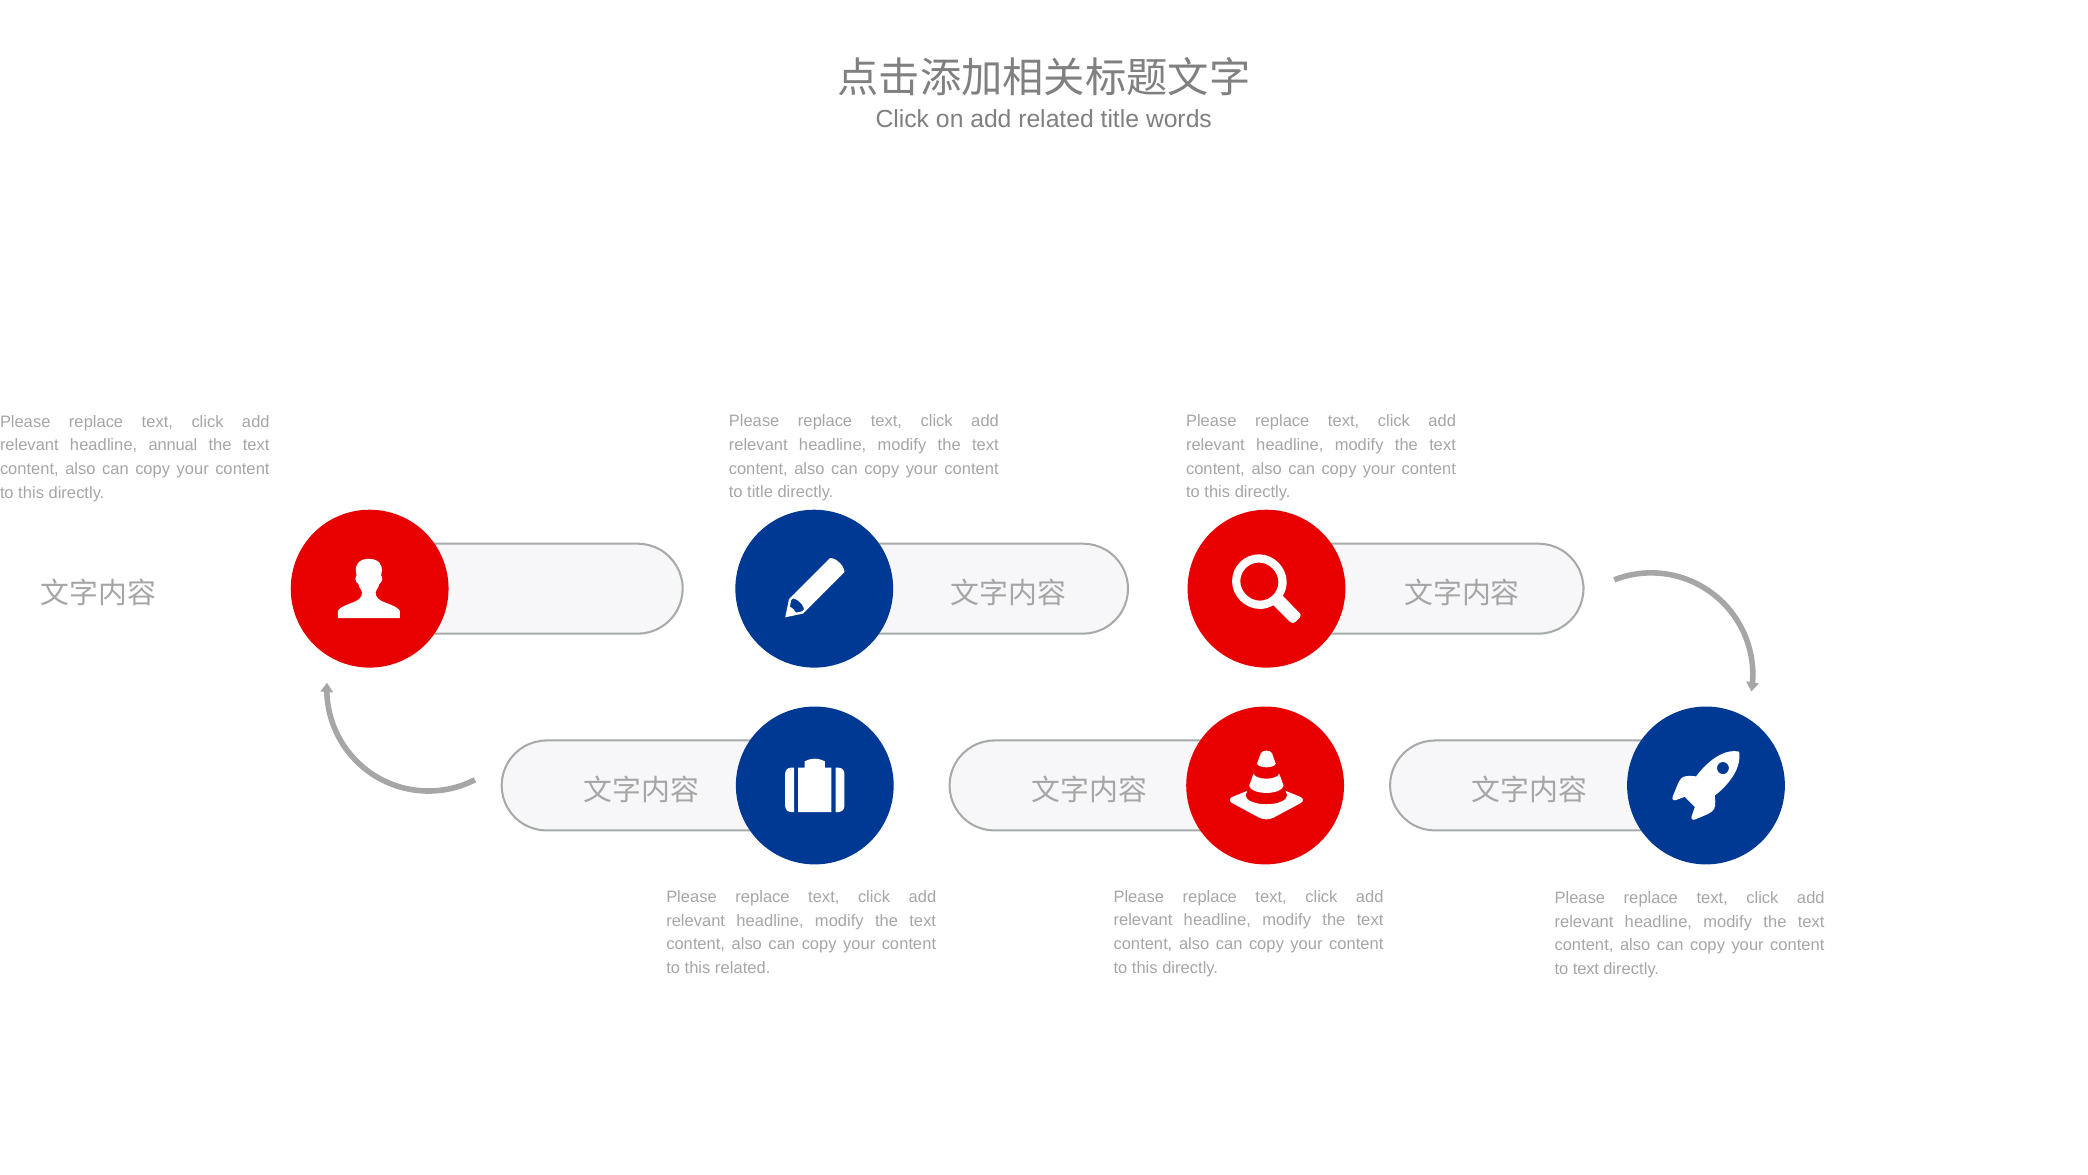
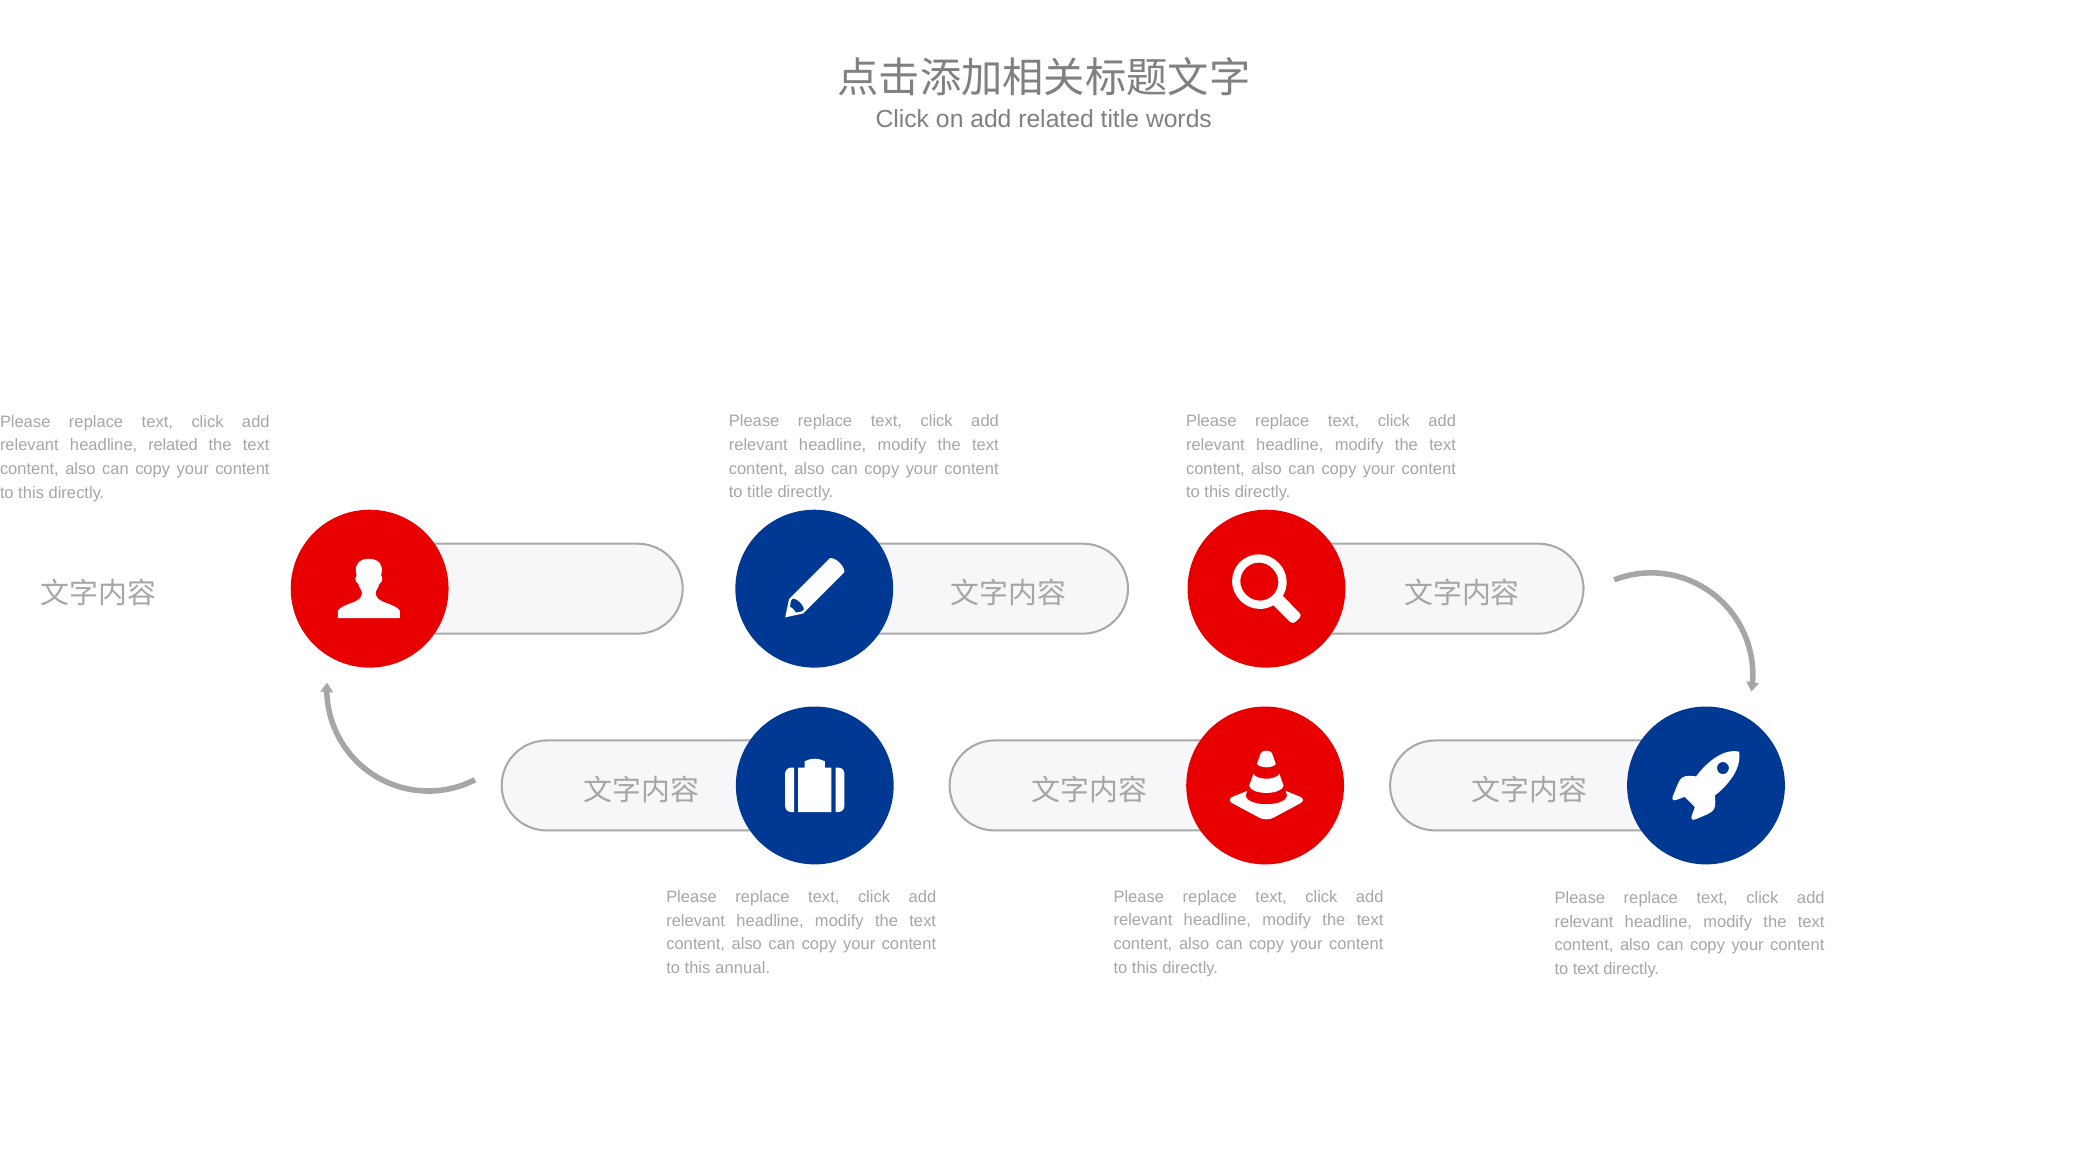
headline annual: annual -> related (173, 445)
this related: related -> annual (743, 968)
